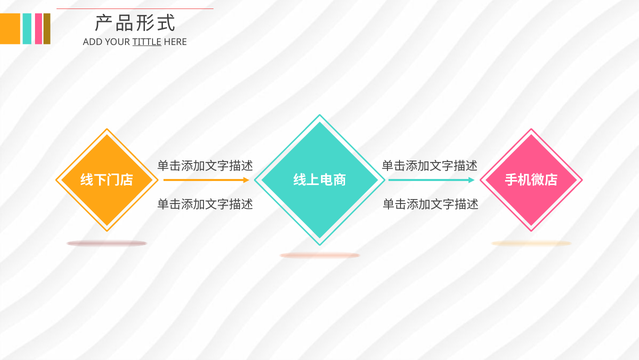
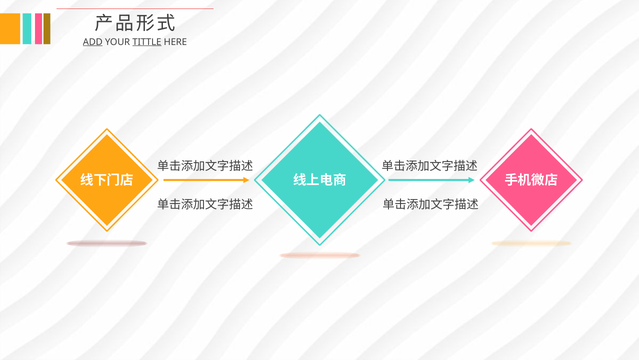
ADD underline: none -> present (93, 42)
